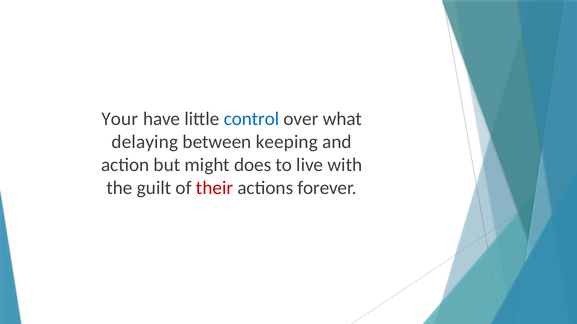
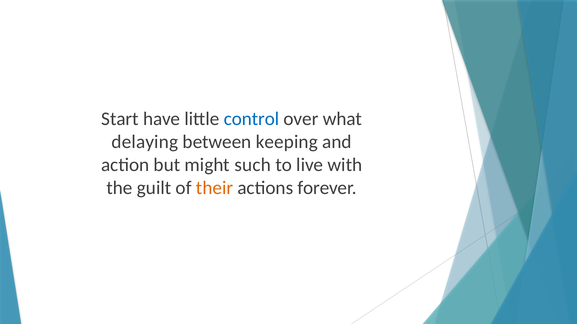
Your: Your -> Start (120, 119)
does: does -> such (253, 165)
their colour: red -> orange (215, 188)
